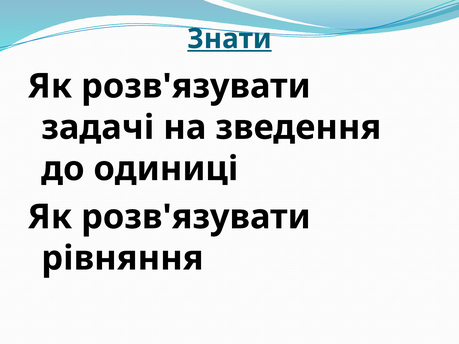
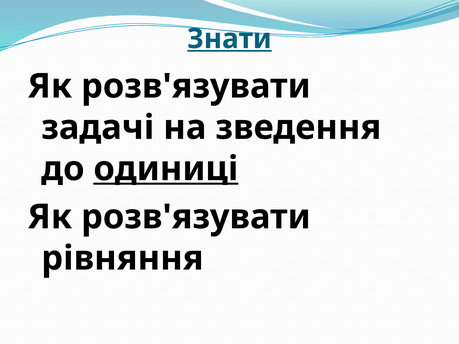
одиниці underline: none -> present (166, 169)
